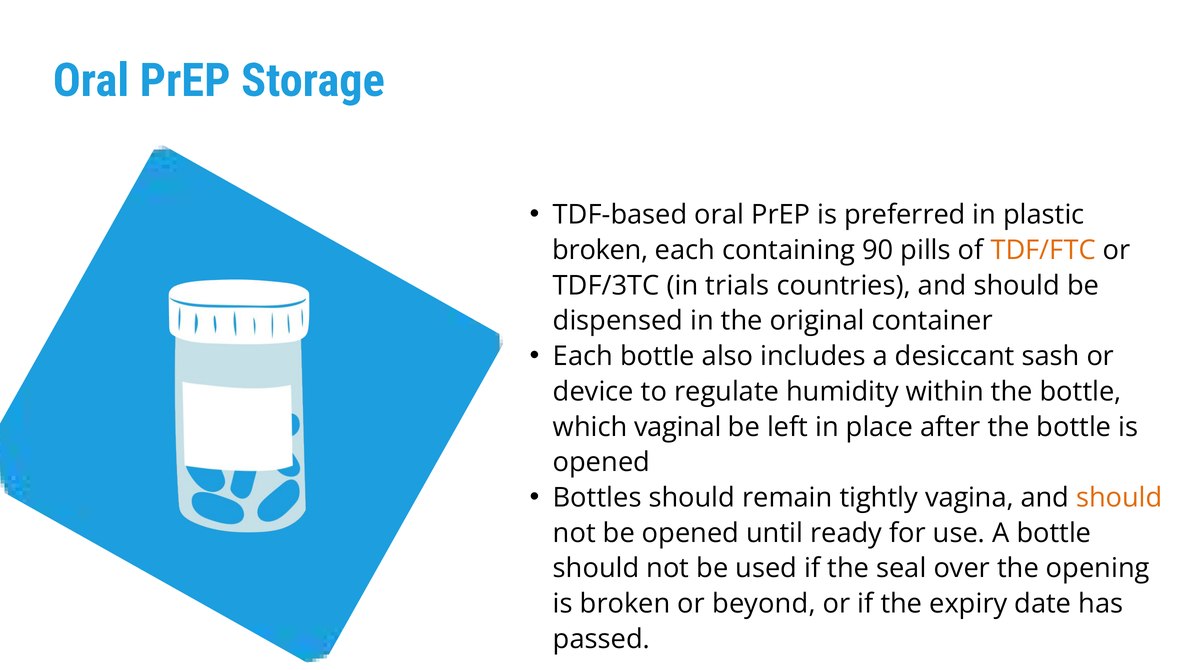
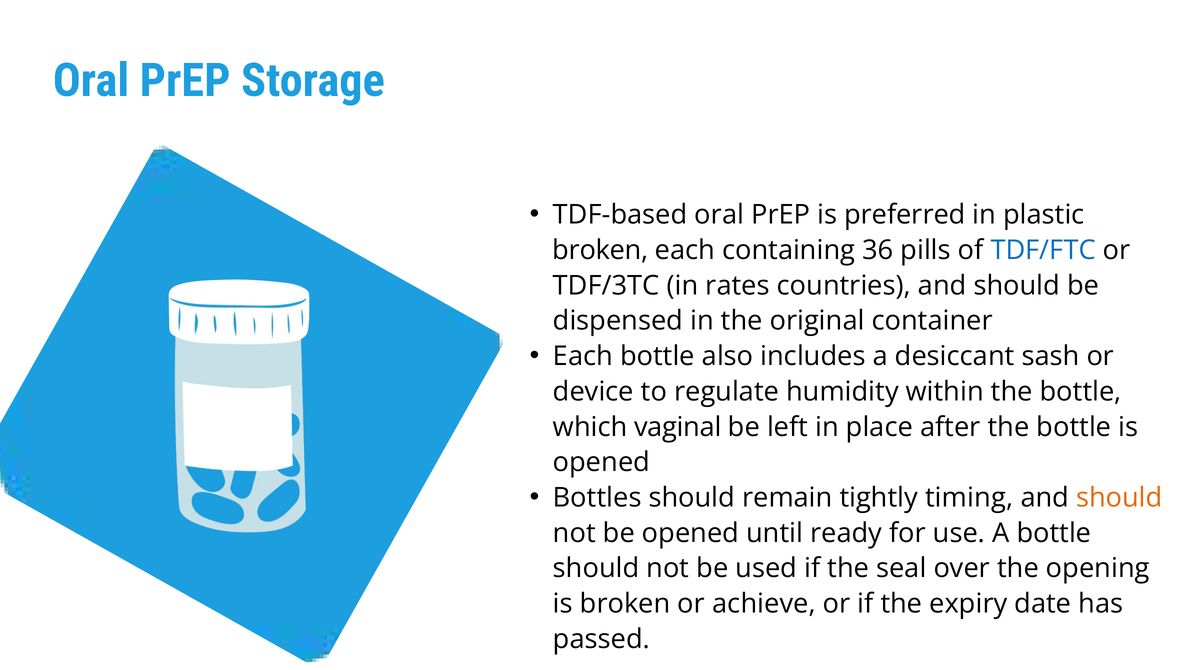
90: 90 -> 36 (878, 250)
TDF/FTC colour: orange -> blue (1043, 250)
trials: trials -> rates (738, 286)
vagina: vagina -> timing (969, 498)
beyond: beyond -> achieve (764, 604)
